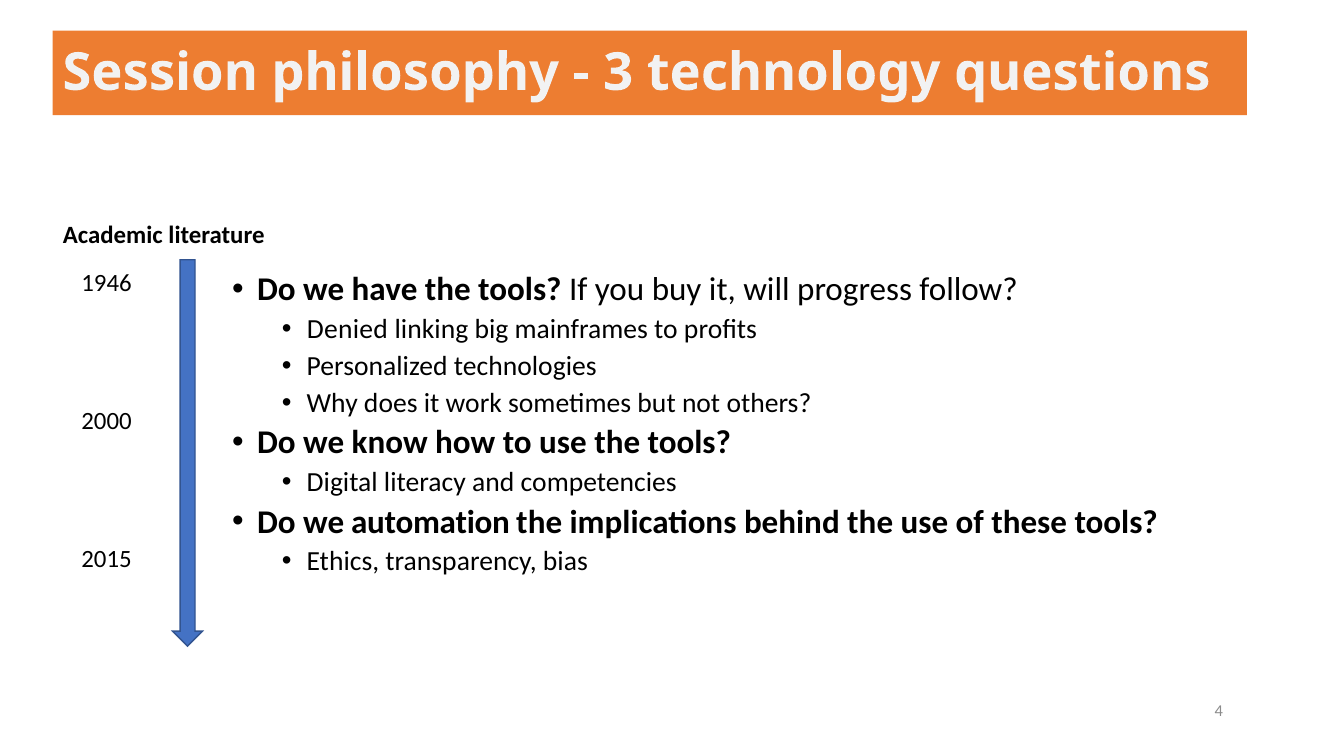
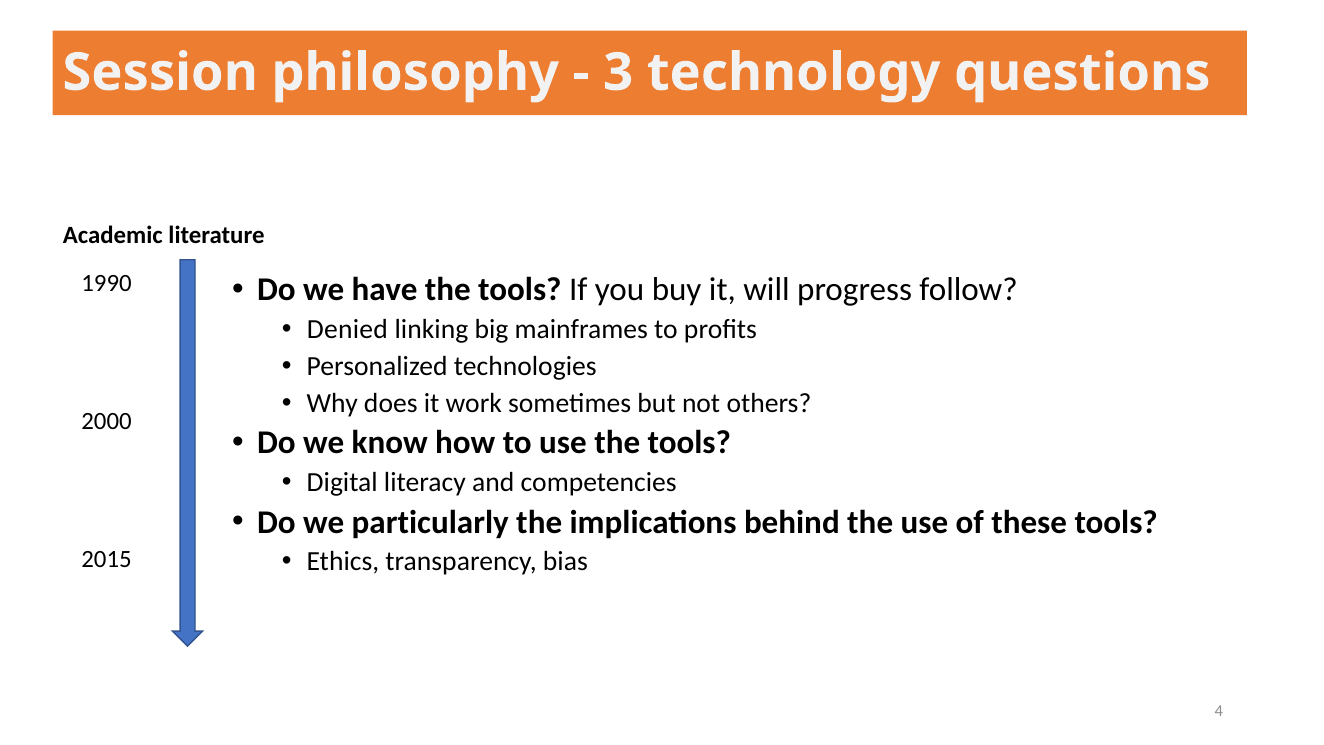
1946: 1946 -> 1990 (107, 284)
automation: automation -> particularly (430, 522)
